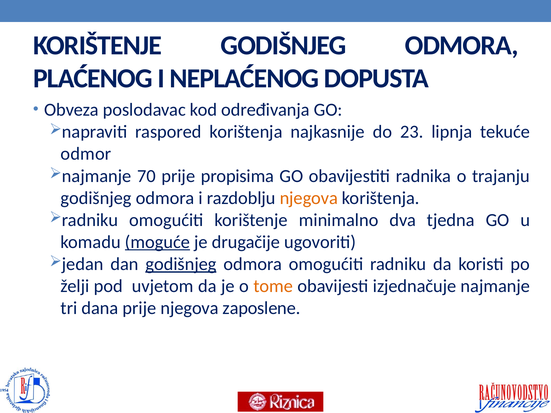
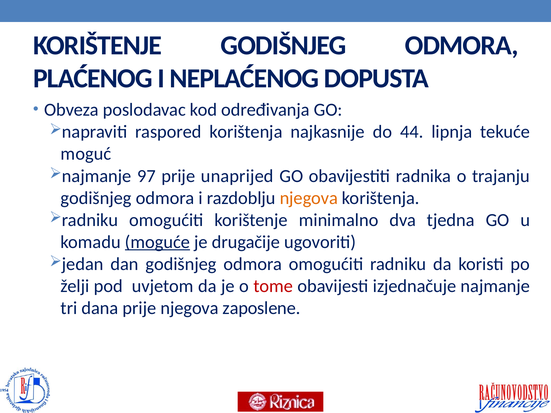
23: 23 -> 44 (412, 132)
odmor: odmor -> moguć (86, 154)
70: 70 -> 97 (146, 176)
propisima: propisima -> unaprijed (237, 176)
godišnjeg underline: present -> none (181, 264)
tome colour: orange -> red (273, 286)
